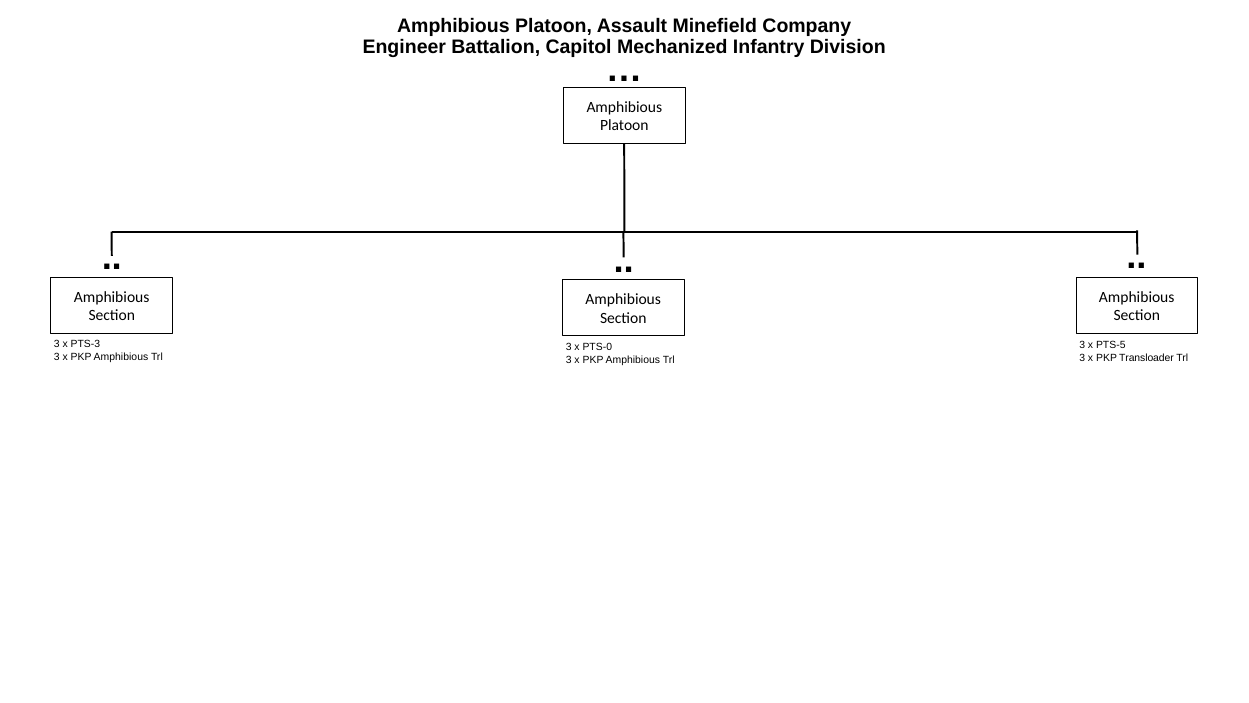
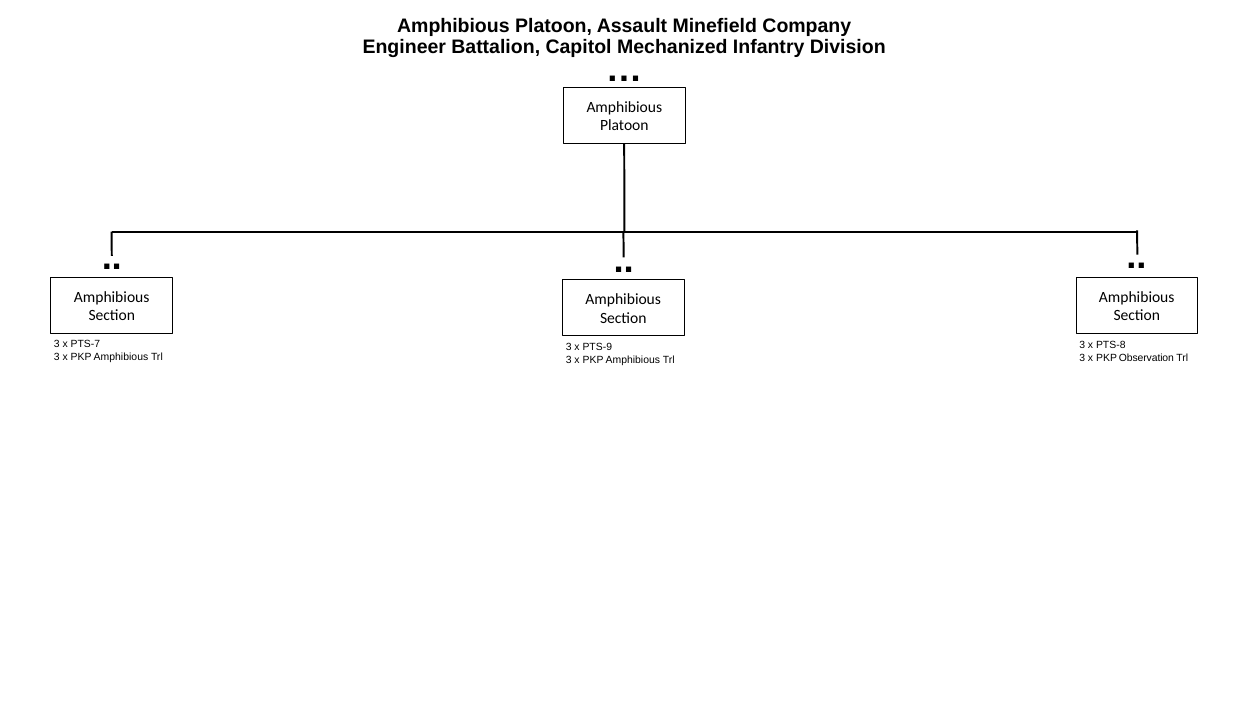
PTS-3: PTS-3 -> PTS-7 (85, 344)
PTS-5: PTS-5 -> PTS-8 (1111, 345)
PTS-0: PTS-0 -> PTS-9 (597, 347)
Transloader: Transloader -> Observation (1146, 358)
